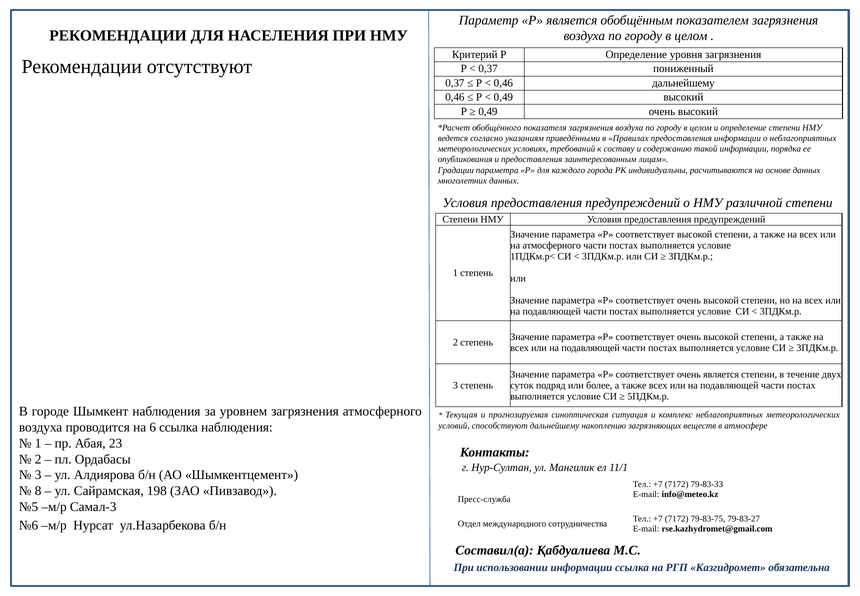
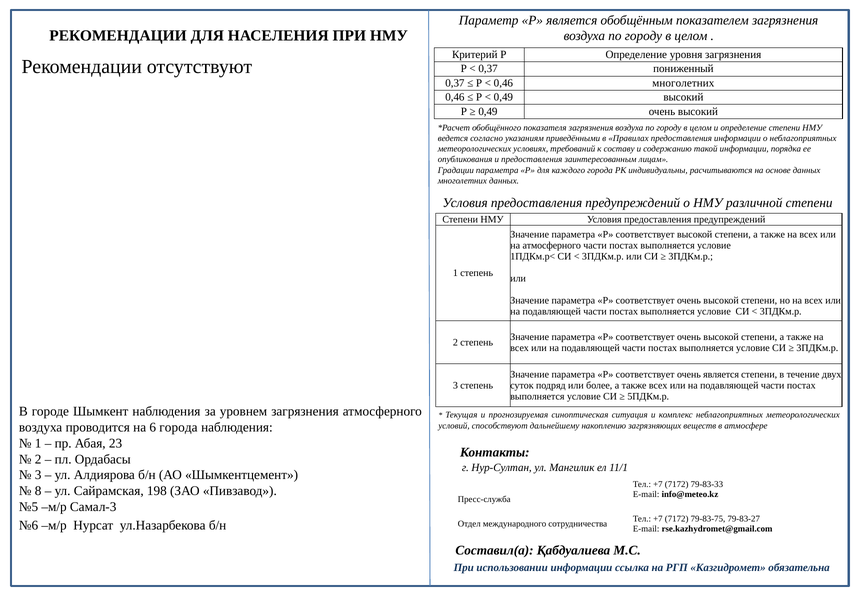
0,46 дальнейшему: дальнейшему -> многолетних (683, 83)
6 ссылка: ссылка -> города (178, 427)
